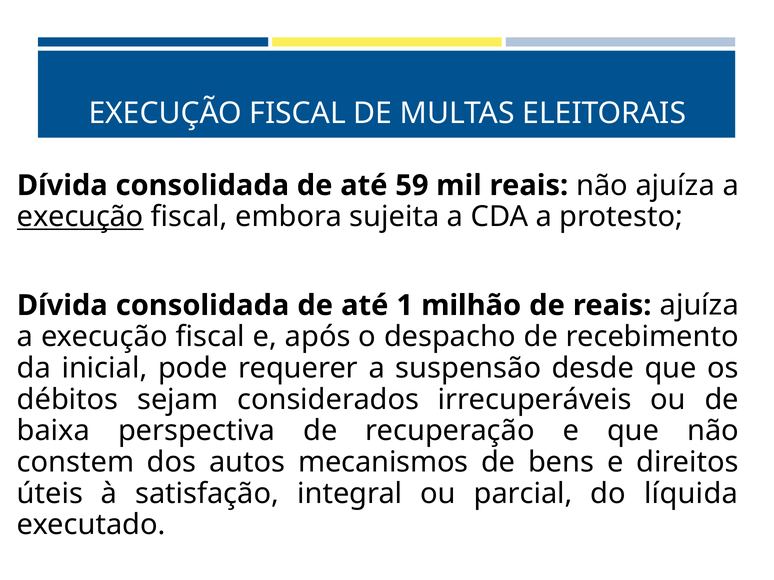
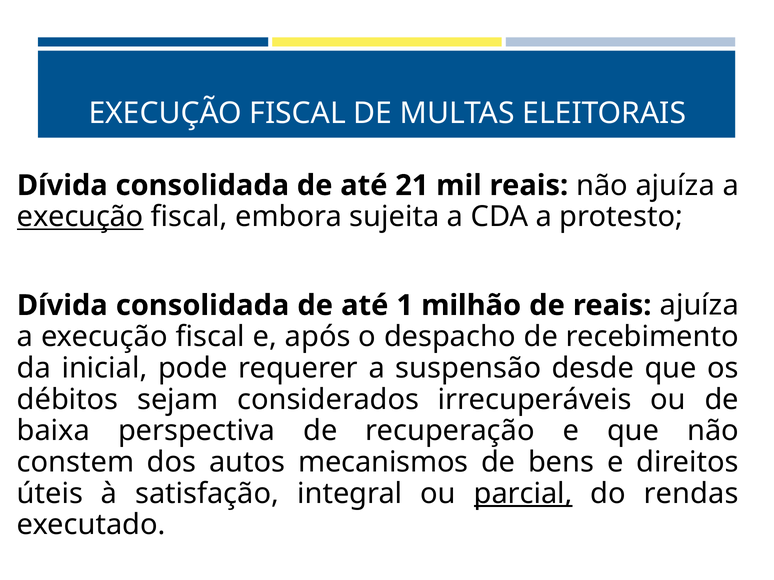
59: 59 -> 21 (412, 186)
parcial underline: none -> present (523, 494)
líquida: líquida -> rendas (691, 494)
